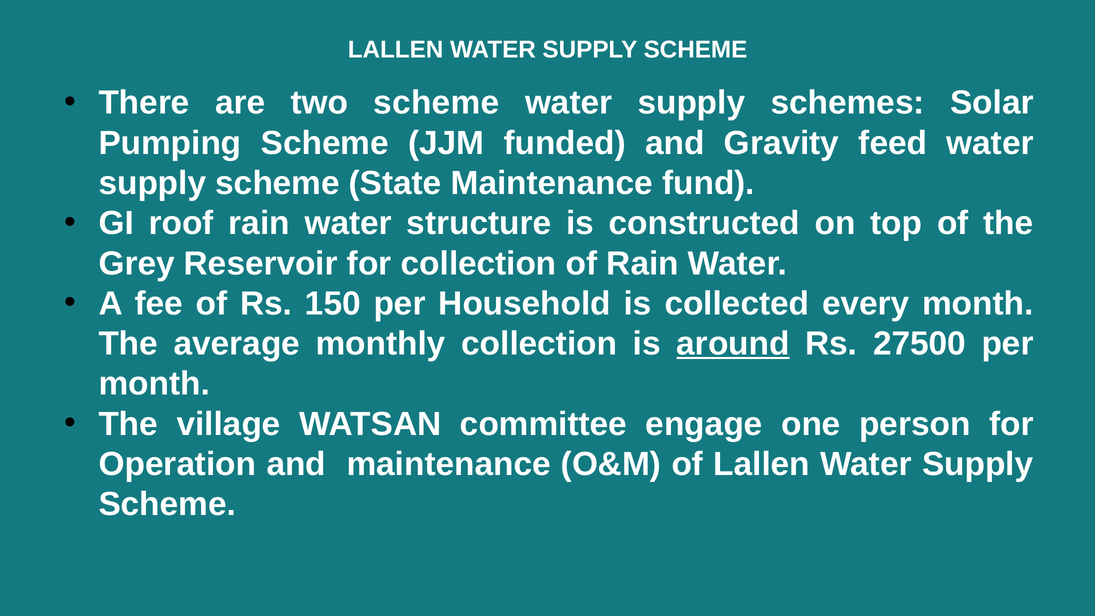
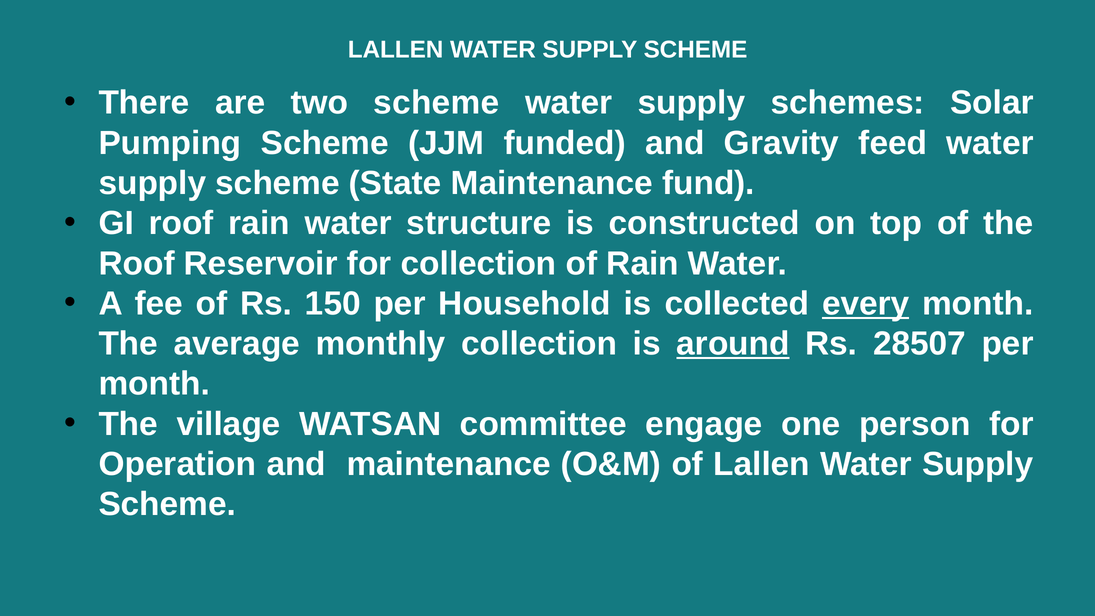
Grey: Grey -> Roof (137, 263)
every underline: none -> present (866, 304)
27500: 27500 -> 28507 (919, 344)
